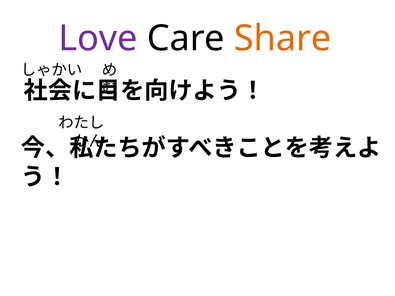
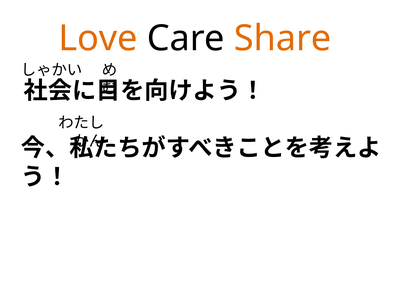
Love colour: purple -> orange (98, 38)
